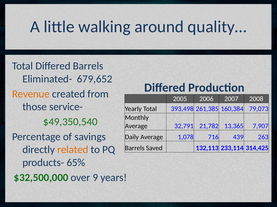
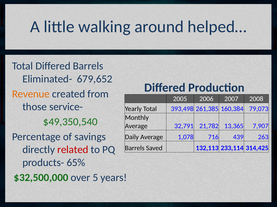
quality…: quality… -> helped… (217, 27)
related colour: orange -> red (73, 150)
9: 9 -> 5 (95, 178)
